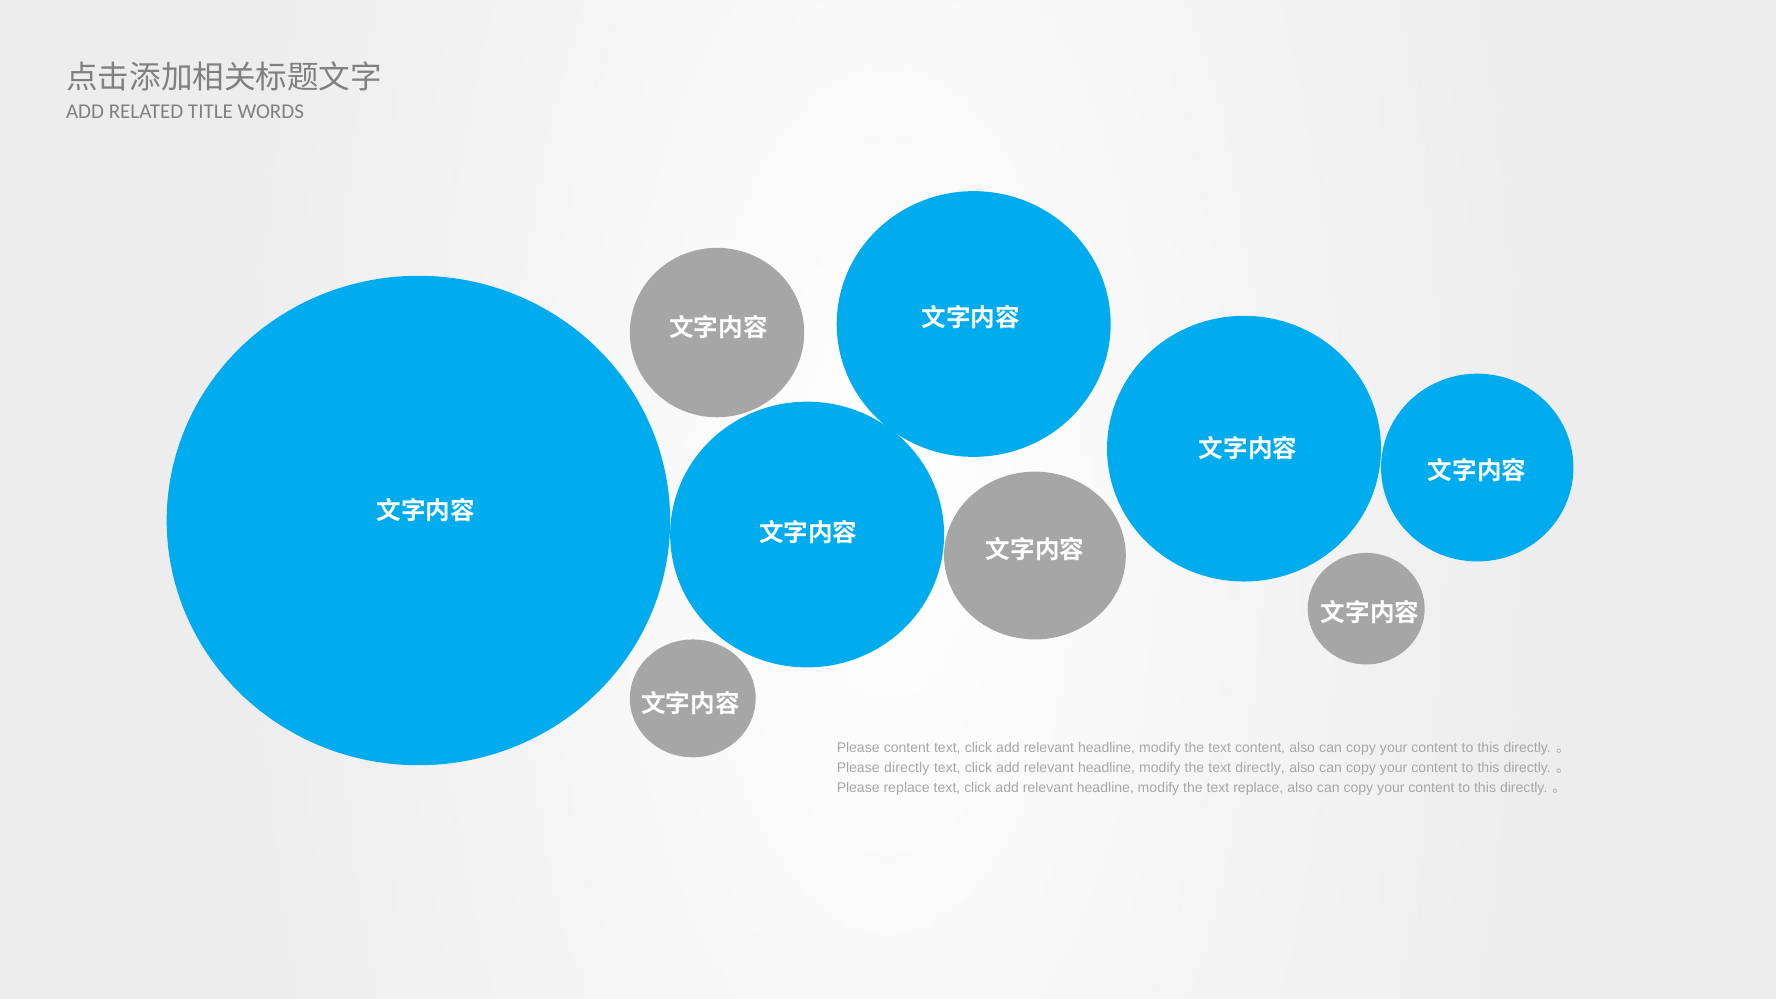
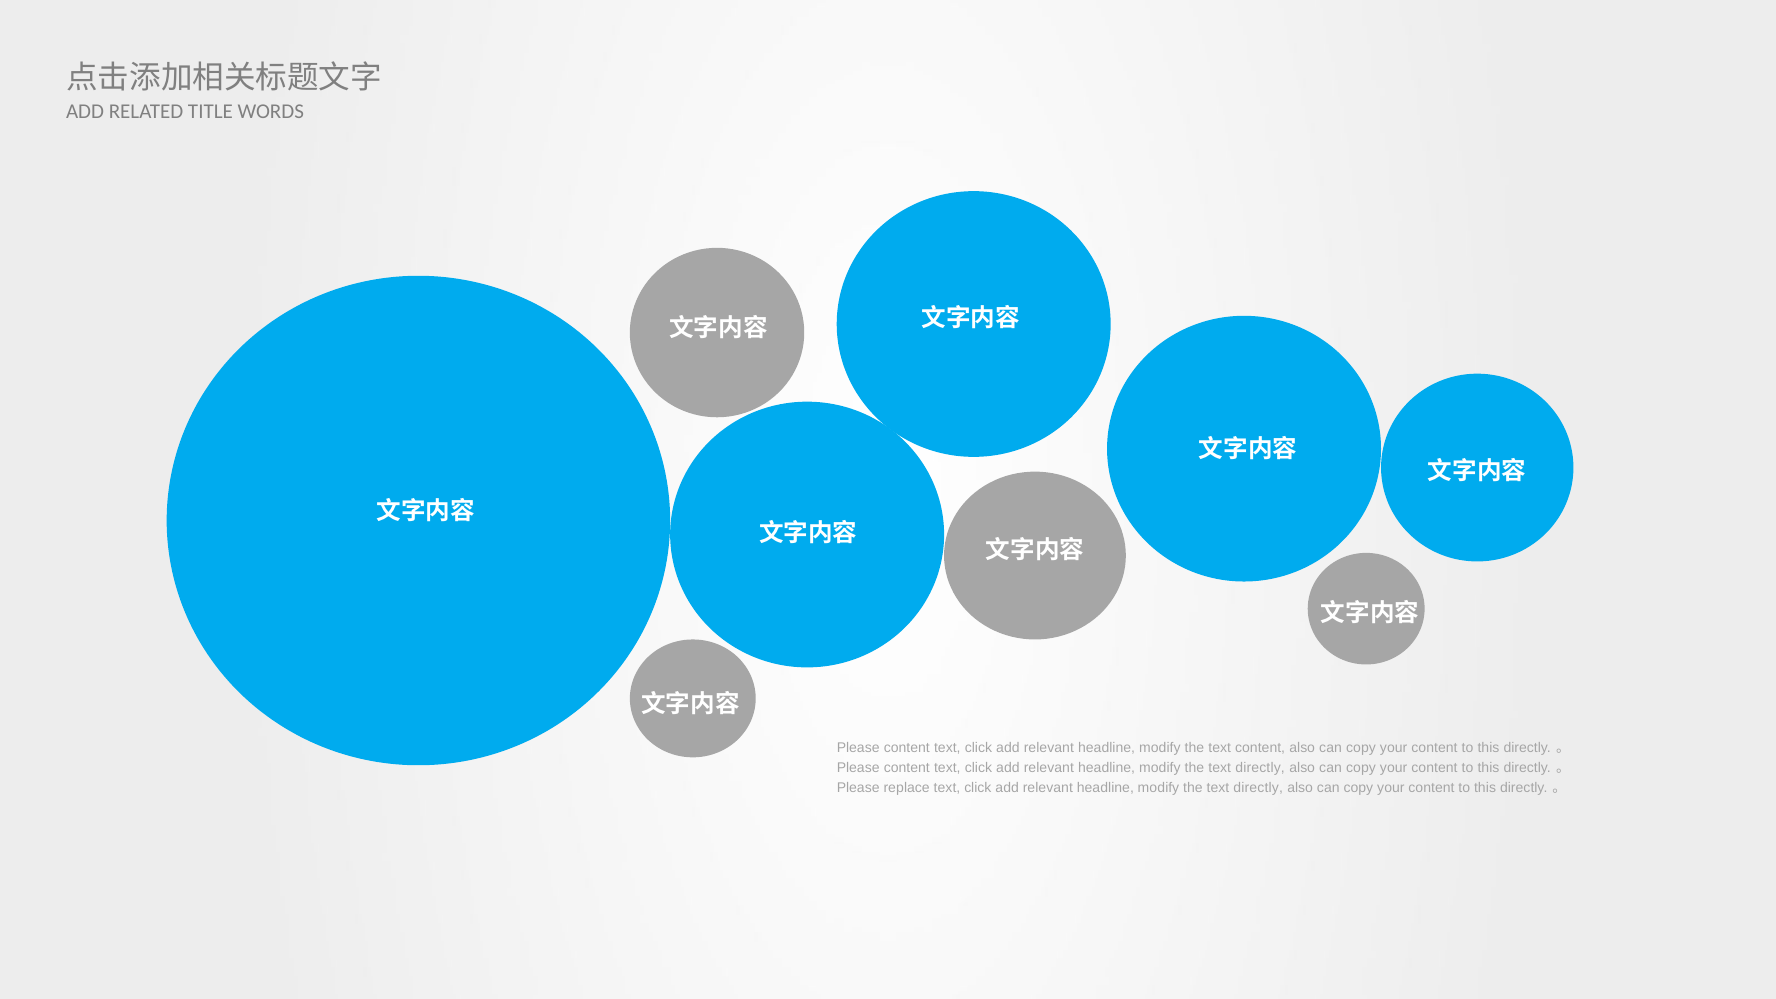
directly: directly -> content (907, 768)
replace: replace -> directly (1258, 788)
